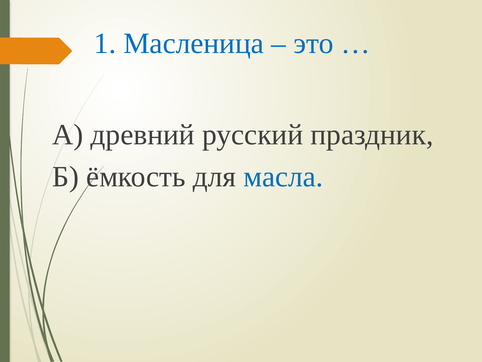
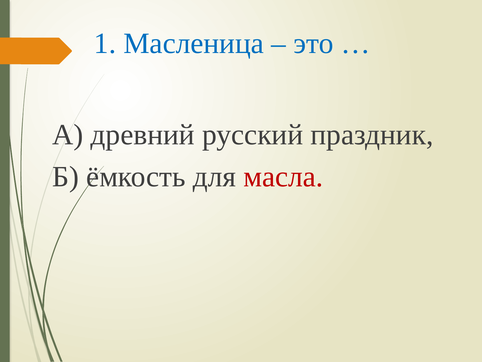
масла colour: blue -> red (283, 177)
